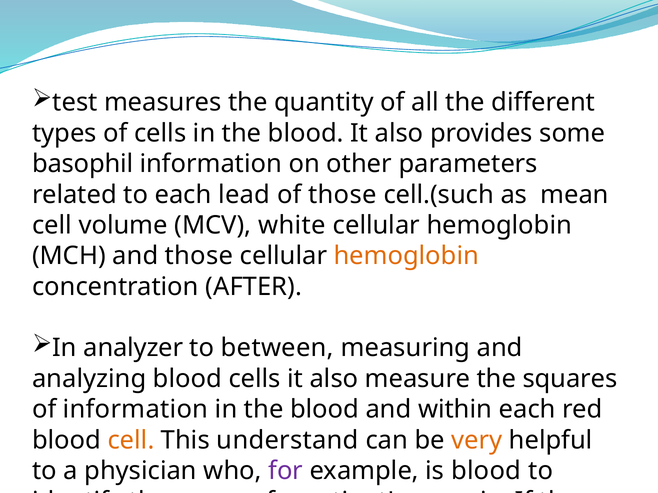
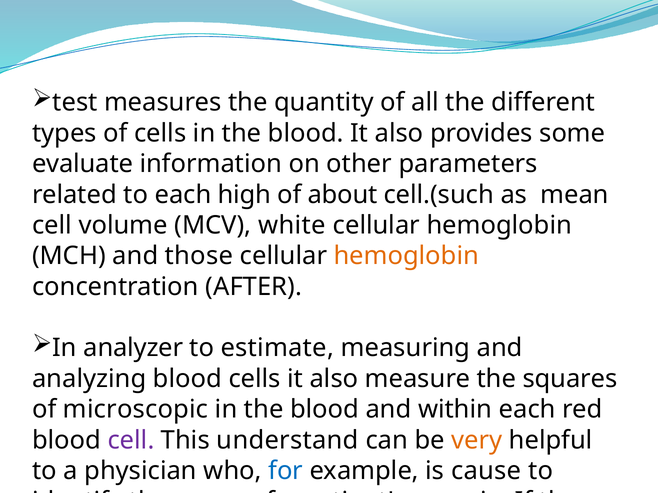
basophil: basophil -> evaluate (83, 164)
lead: lead -> high (244, 195)
of those: those -> about (343, 195)
between: between -> estimate (277, 348)
of information: information -> microscopic (136, 410)
cell colour: orange -> purple (131, 441)
for colour: purple -> blue (286, 471)
is blood: blood -> cause (486, 471)
